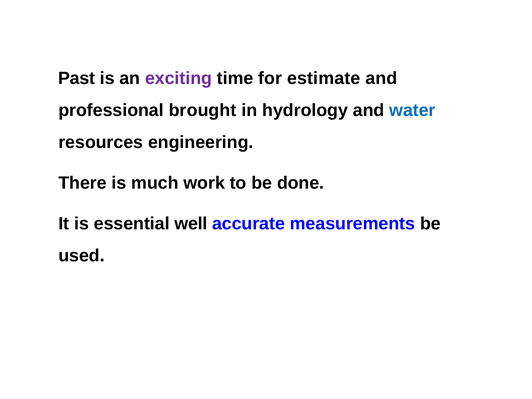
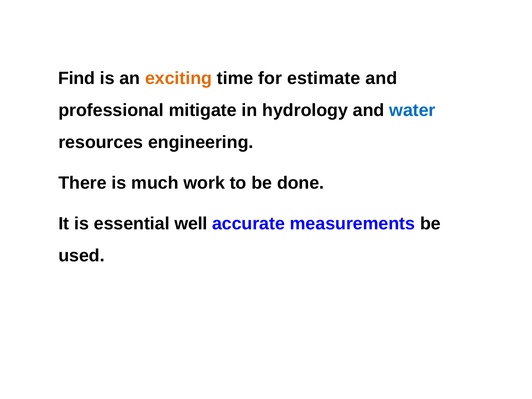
Past: Past -> Find (77, 78)
exciting colour: purple -> orange (179, 78)
brought: brought -> mitigate (203, 110)
